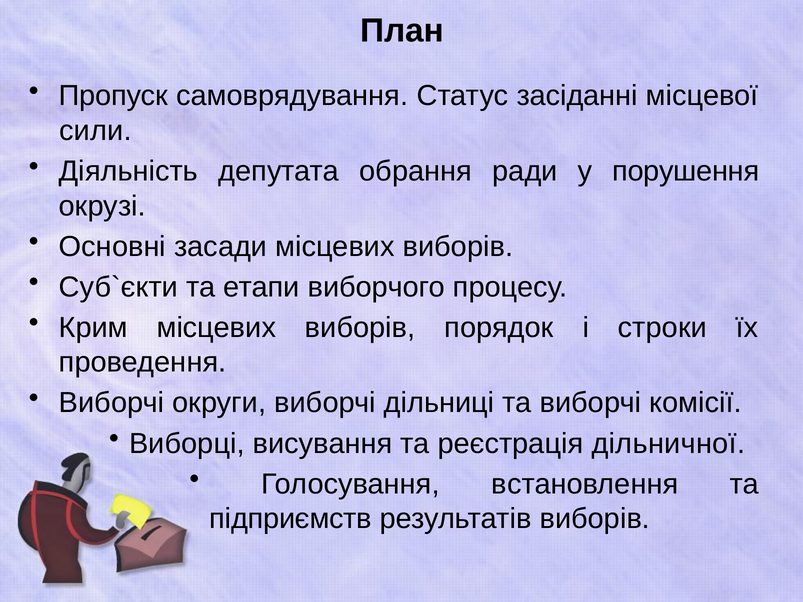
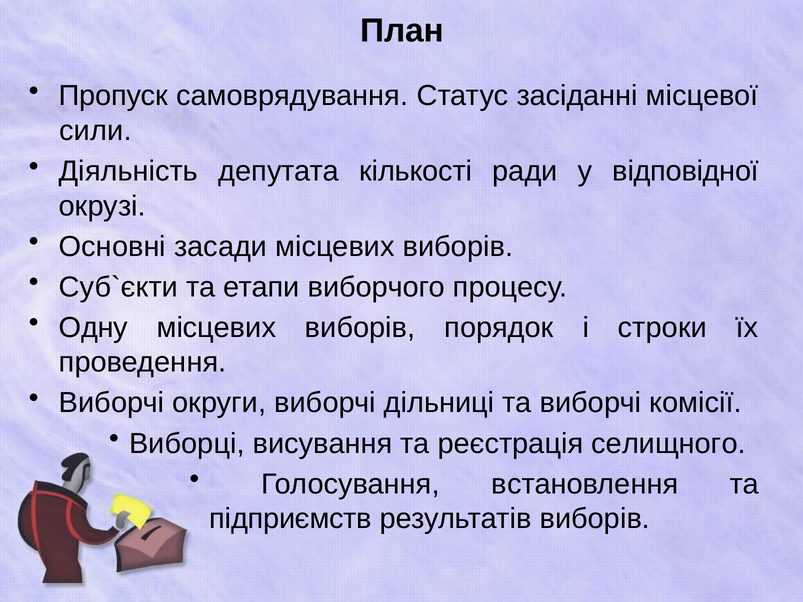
обрання: обрання -> кількості (416, 171)
порушення: порушення -> відповідної (686, 171)
Крим: Крим -> Одну (93, 328)
дільничної: дільничної -> селищного (669, 444)
